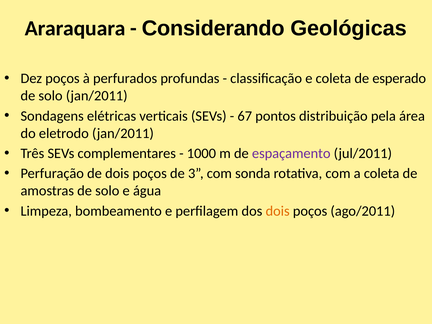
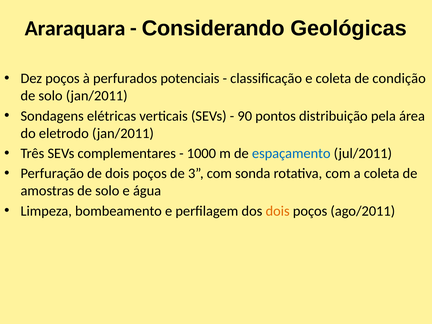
profundas: profundas -> potenciais (190, 79)
esperado: esperado -> condição (399, 79)
67: 67 -> 90 (245, 116)
espaçamento colour: purple -> blue (291, 153)
